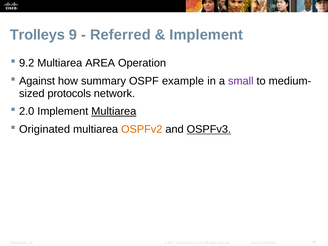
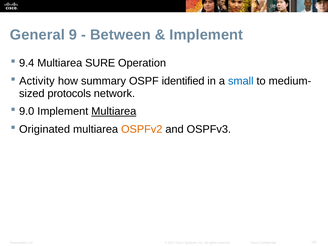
Trolleys: Trolleys -> General (37, 35)
Referred: Referred -> Between (120, 35)
9.2: 9.2 -> 9.4 (27, 63)
AREA: AREA -> SURE (100, 63)
Against: Against -> Activity (37, 81)
example: example -> identified (183, 81)
small colour: purple -> blue (241, 81)
2.0: 2.0 -> 9.0 (27, 111)
OSPFv3 underline: present -> none (209, 129)
